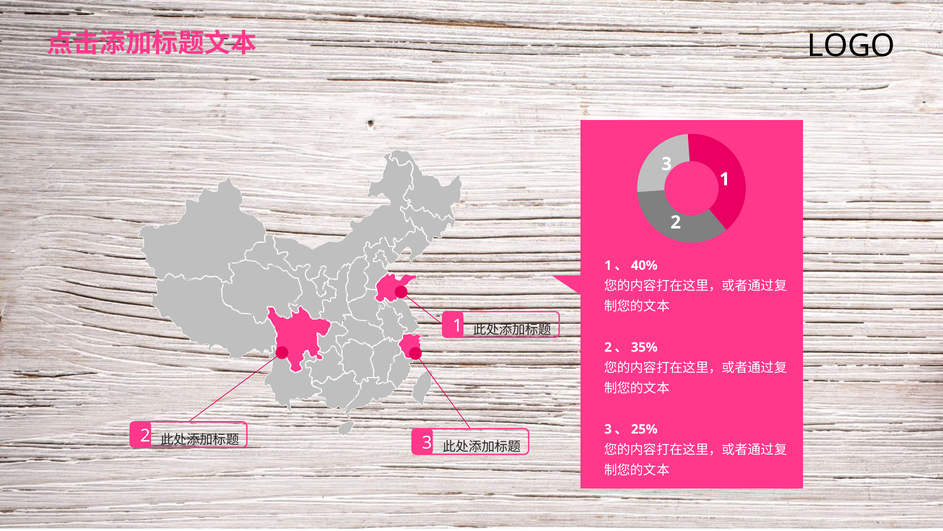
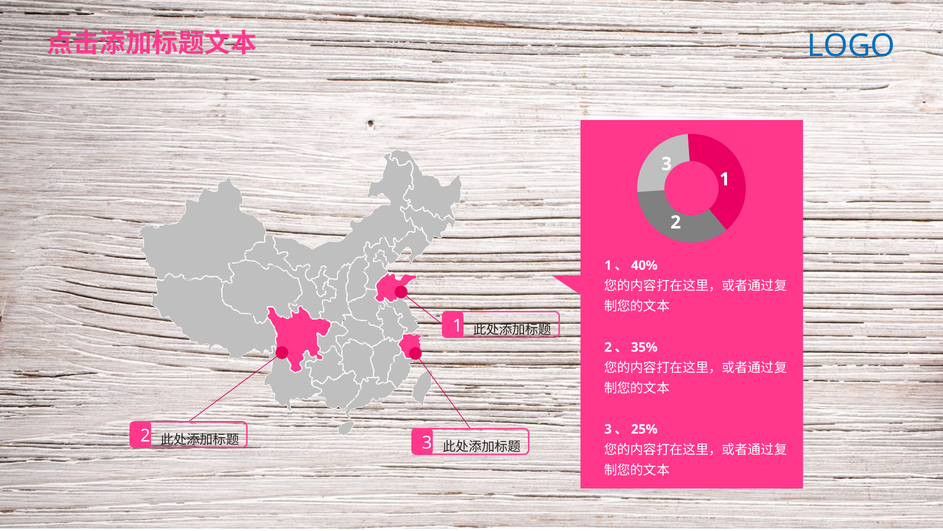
LOGO colour: black -> blue (851, 46)
